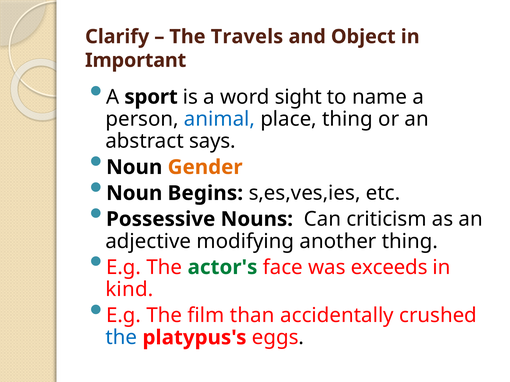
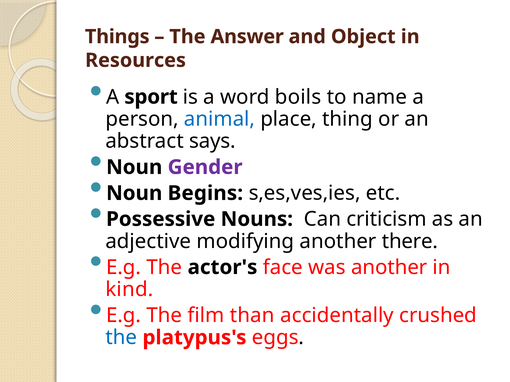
Clarify: Clarify -> Things (117, 37)
Travels: Travels -> Answer (247, 37)
Important: Important -> Resources (136, 60)
sight: sight -> boils (298, 97)
Gender colour: orange -> purple (205, 167)
another thing: thing -> there (410, 242)
actor's colour: green -> black (222, 268)
was exceeds: exceeds -> another (389, 268)
